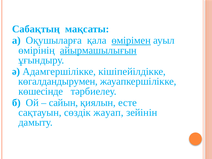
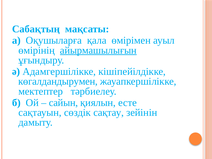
өмірімен underline: present -> none (131, 40)
көшесінде: көшесінде -> мектептер (41, 91)
жауап: жауап -> сақтау (109, 112)
